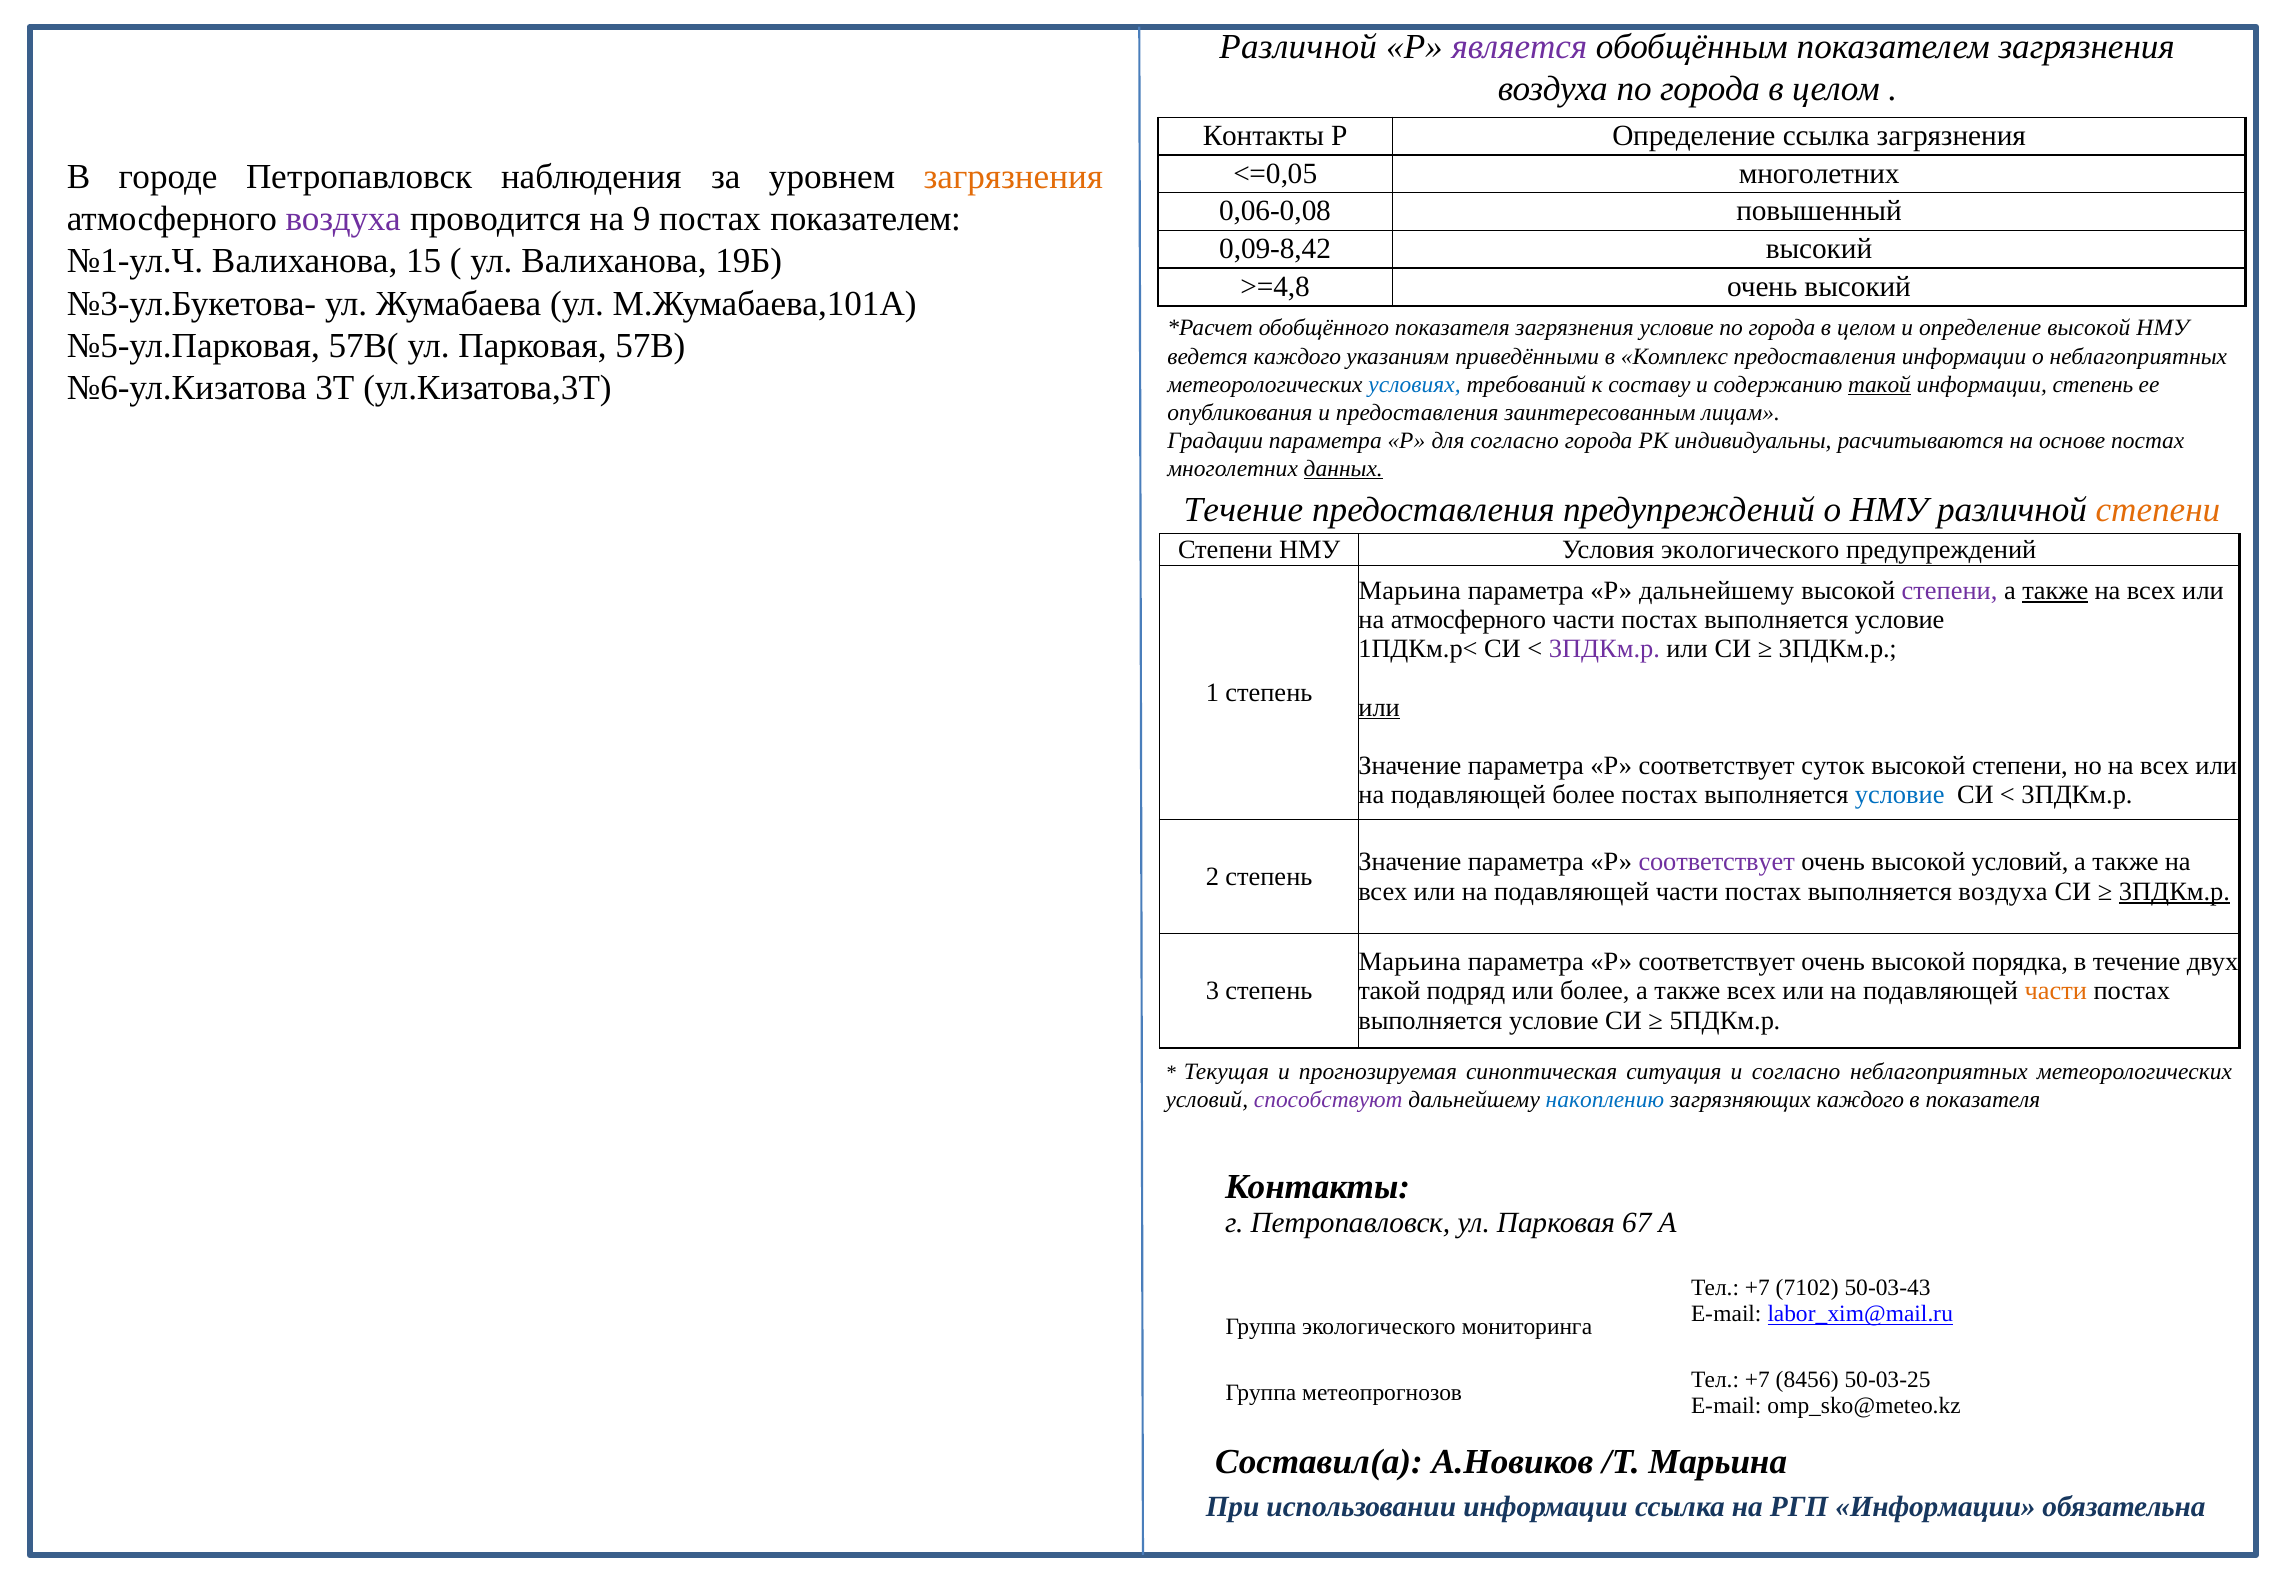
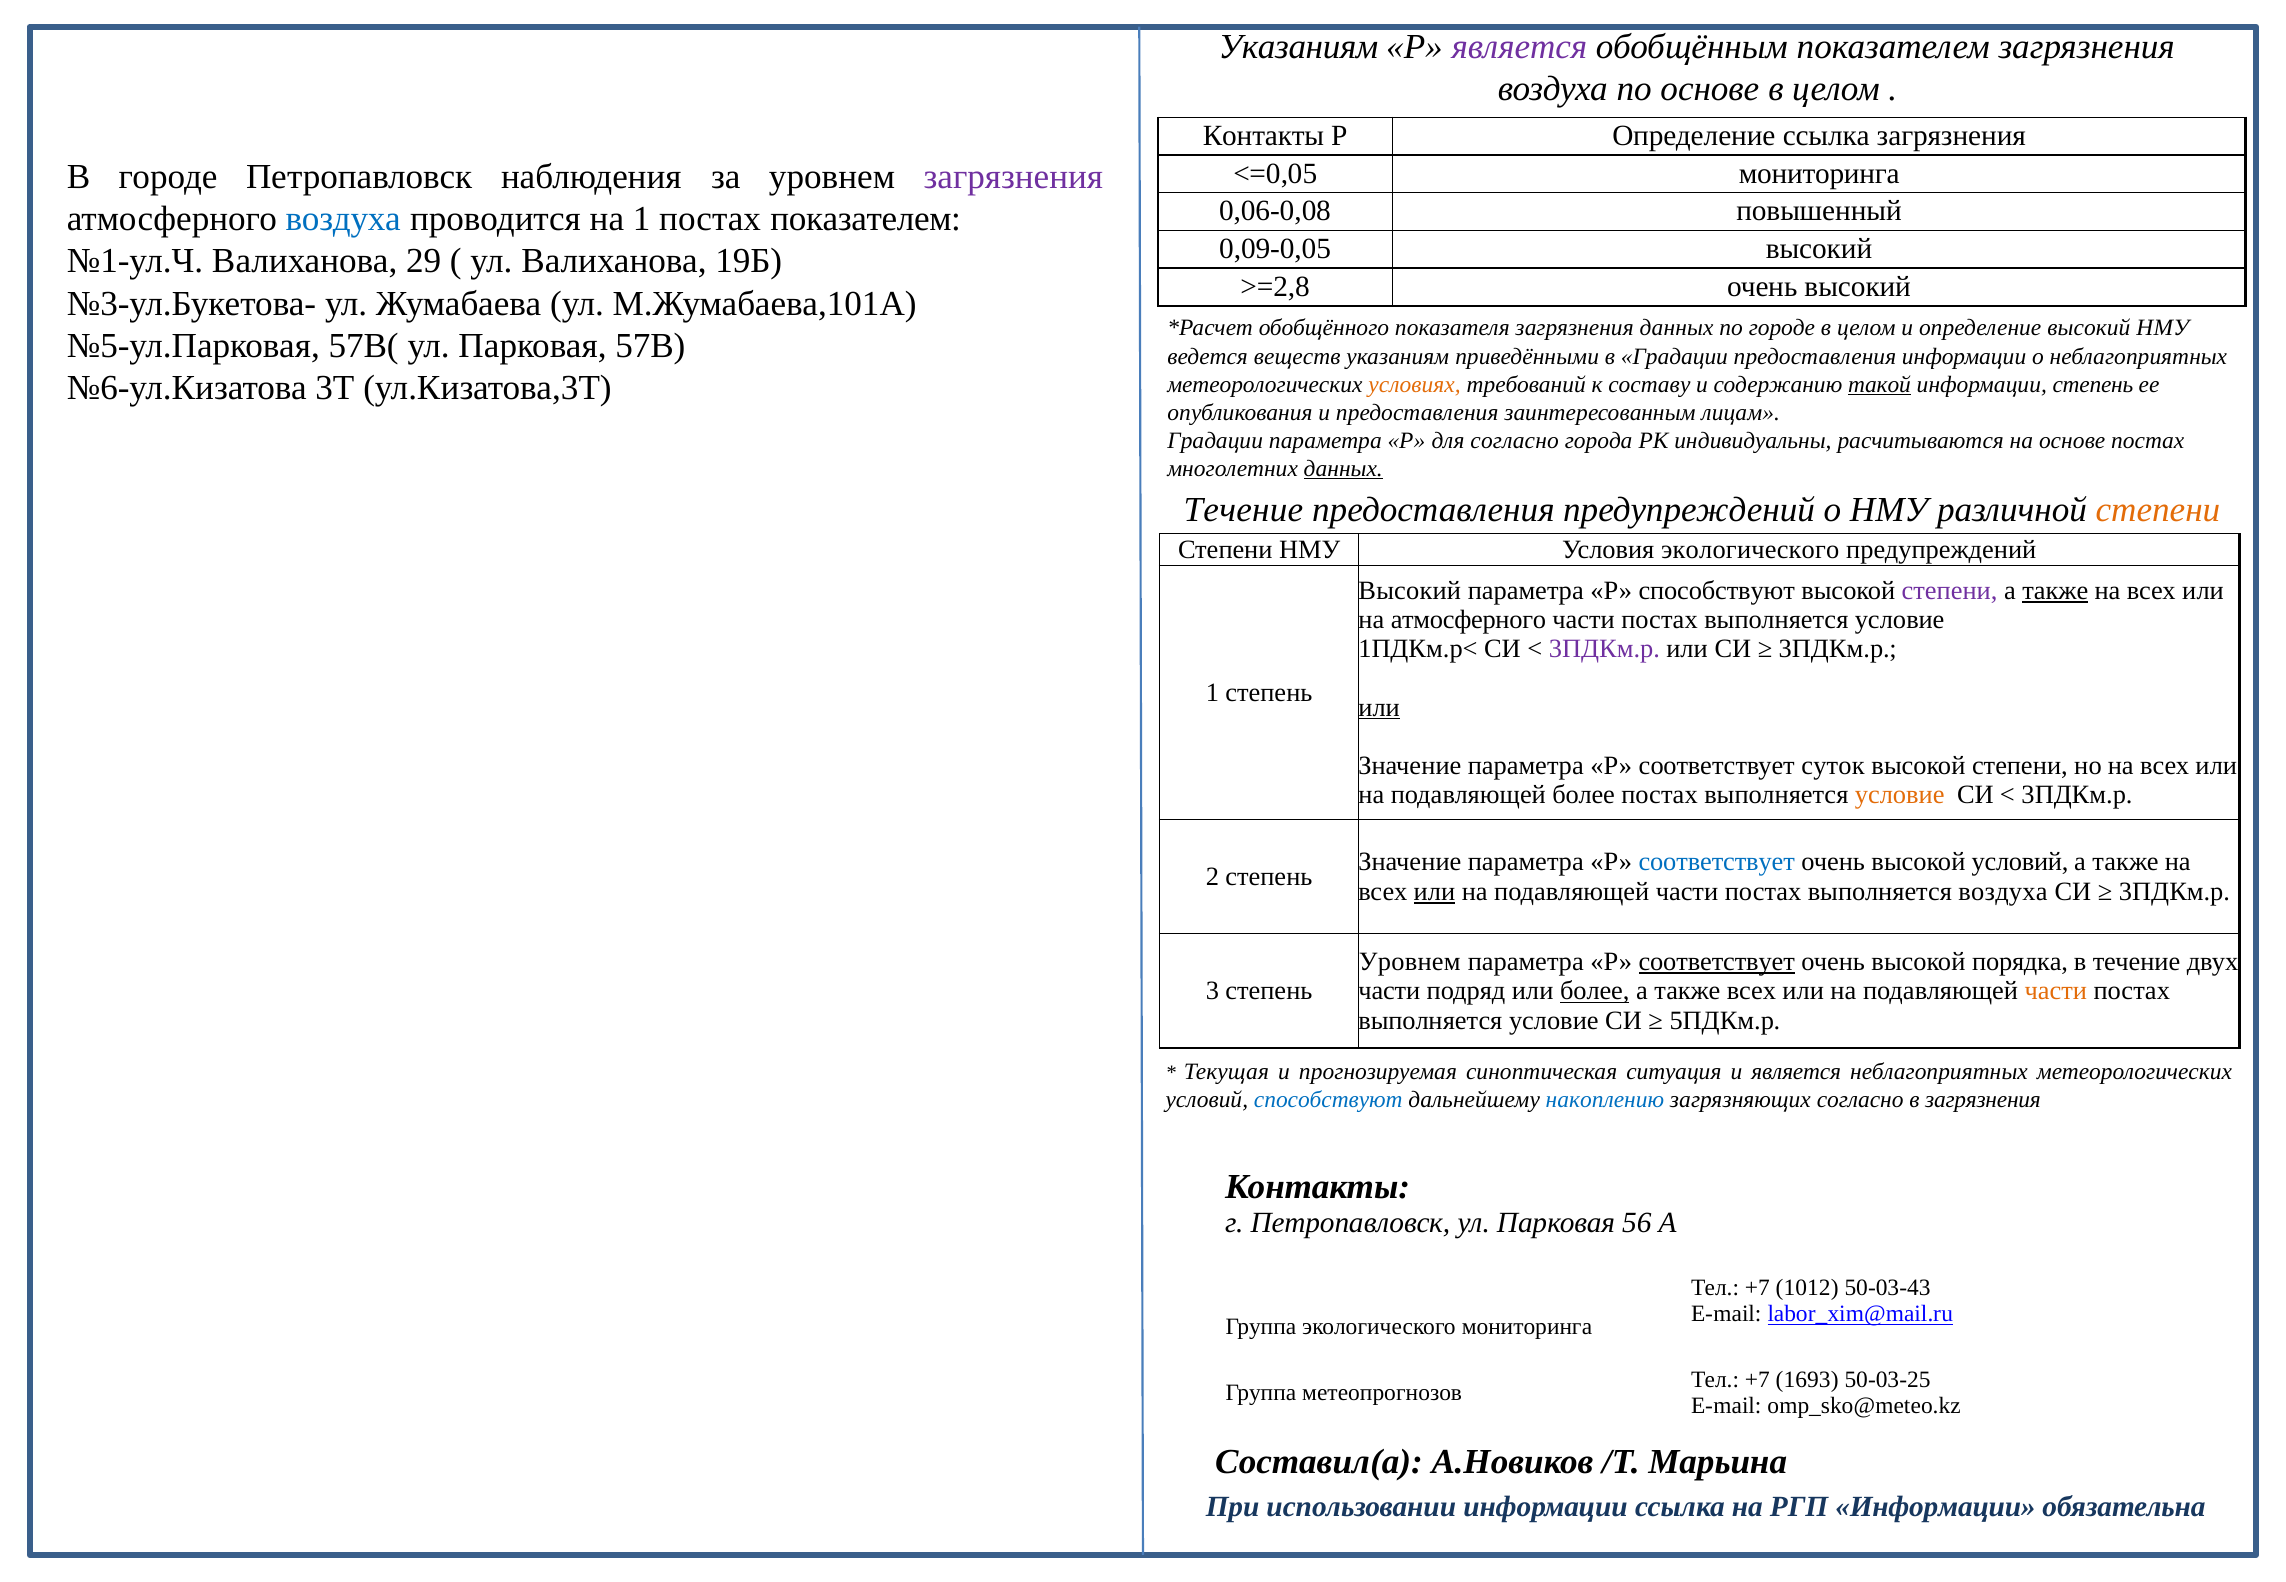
Различной: Различной -> Указаниям (1299, 47)
воздуха по города: города -> основе (1710, 89)
<=0,05 многолетних: многолетних -> мониторинга (1819, 174)
загрязнения colour: orange -> purple (1013, 177)
воздуха colour: purple -> blue (343, 219)
на 9: 9 -> 1 (642, 219)
0,09-8,42: 0,09-8,42 -> 0,09-0,05 (1275, 249)
15: 15 -> 29 (424, 261)
>=4,8: >=4,8 -> >=2,8 (1275, 287)
загрязнения условие: условие -> данных (1677, 328)
города: города -> городе (1782, 328)
определение высокой: высокой -> высокий (2089, 328)
ведется каждого: каждого -> веществ (1297, 356)
в Комплекс: Комплекс -> Градации (1674, 356)
условиях colour: blue -> orange (1415, 385)
Марьина: Марьина -> Высокий (1410, 591)
Р дальнейшему: дальнейшему -> способствуют (1717, 591)
условие colour: blue -> orange (1900, 795)
соответствует colour: purple -> blue (1717, 862)
или underline: none -> present (1434, 892)
3ПДКм.р underline: present -> none (2174, 892)
Марьина: Марьина -> Уровнем (1410, 962)
соответствует underline: none -> present (1717, 962)
такой: такой -> части (1389, 991)
более underline: none -> present (1595, 991)
и согласно: согласно -> является (1796, 1072)
способствуют colour: purple -> blue (1328, 1100)
загрязняющих каждого: каждого -> согласно (1860, 1100)
в показателя: показателя -> загрязнения (1983, 1100)
67: 67 -> 56 (1637, 1224)
7102: 7102 -> 1012 (1807, 1288)
8456: 8456 -> 1693 (1807, 1380)
